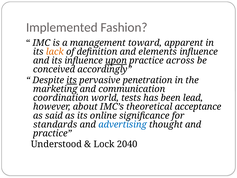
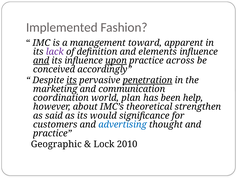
lack colour: orange -> purple (55, 52)
and underline: none -> present (41, 60)
penetration underline: none -> present (148, 80)
tests: tests -> plan (131, 98)
lead: lead -> help (193, 98)
acceptance: acceptance -> strengthen (198, 107)
online: online -> would (103, 115)
standards: standards -> customers (55, 124)
Understood: Understood -> Geographic (56, 144)
2040: 2040 -> 2010 (127, 144)
